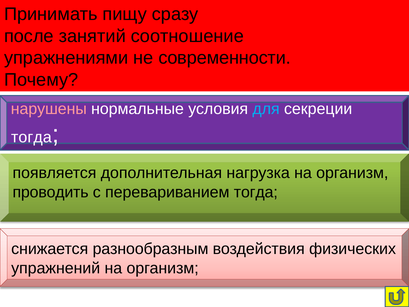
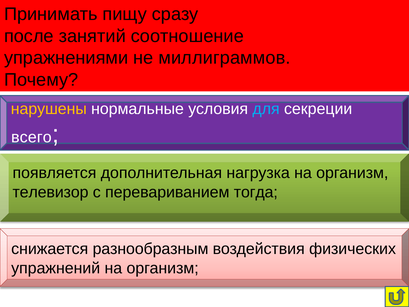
современности: современности -> миллиграммов (224, 58)
нарушены colour: pink -> yellow (49, 109)
тогда: тогда -> всего (31, 137)
проводить: проводить -> телевизор (50, 192)
